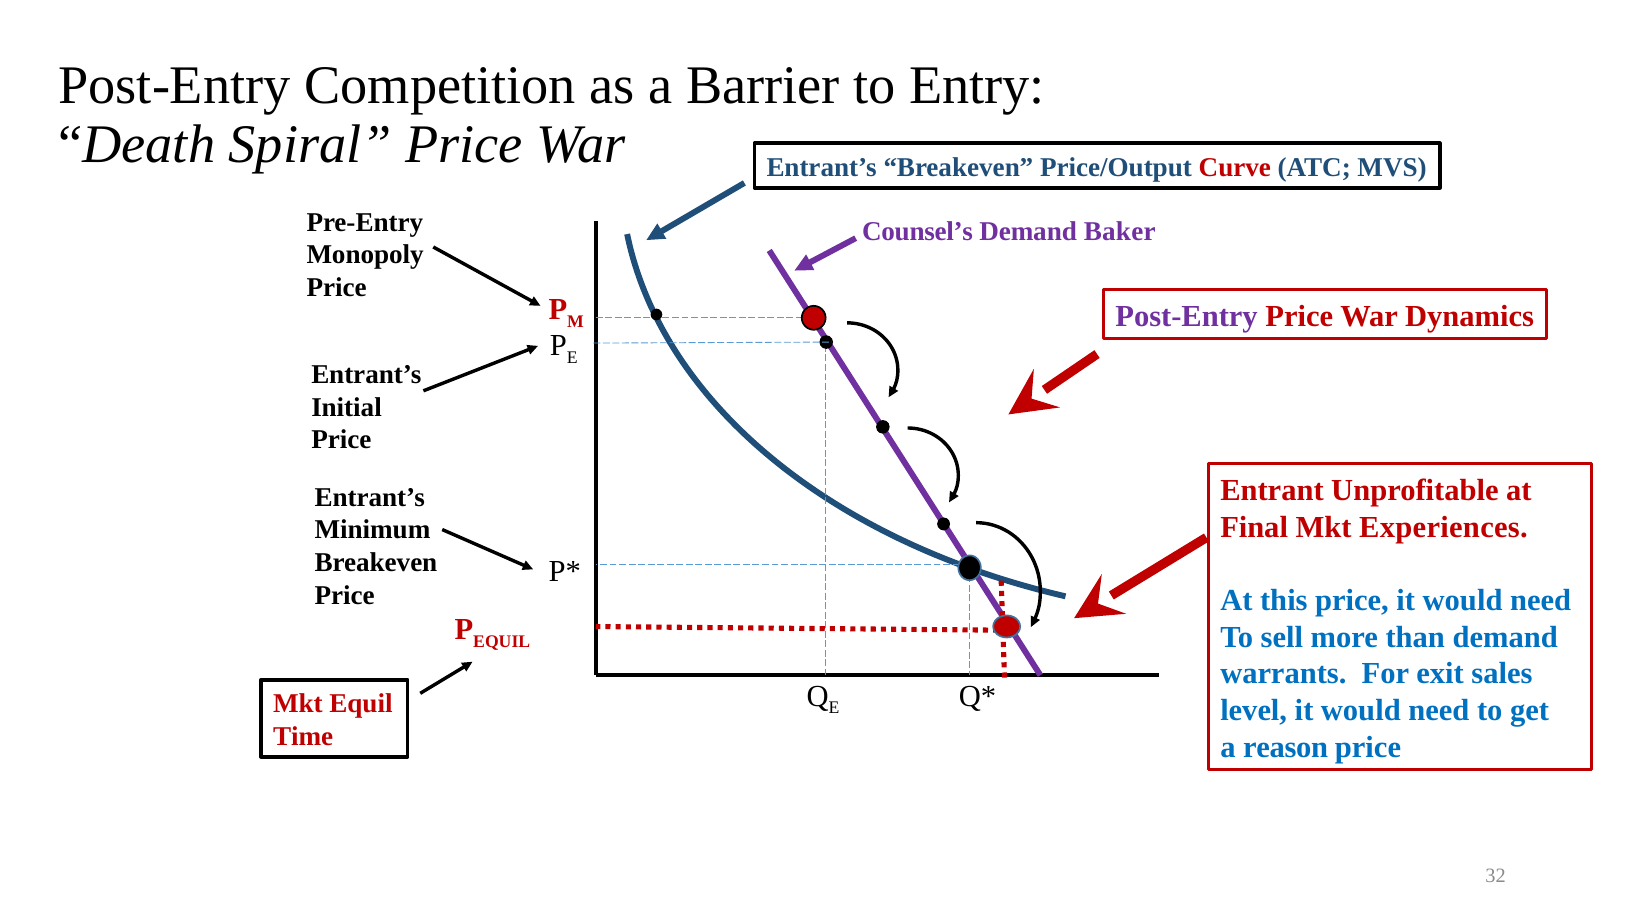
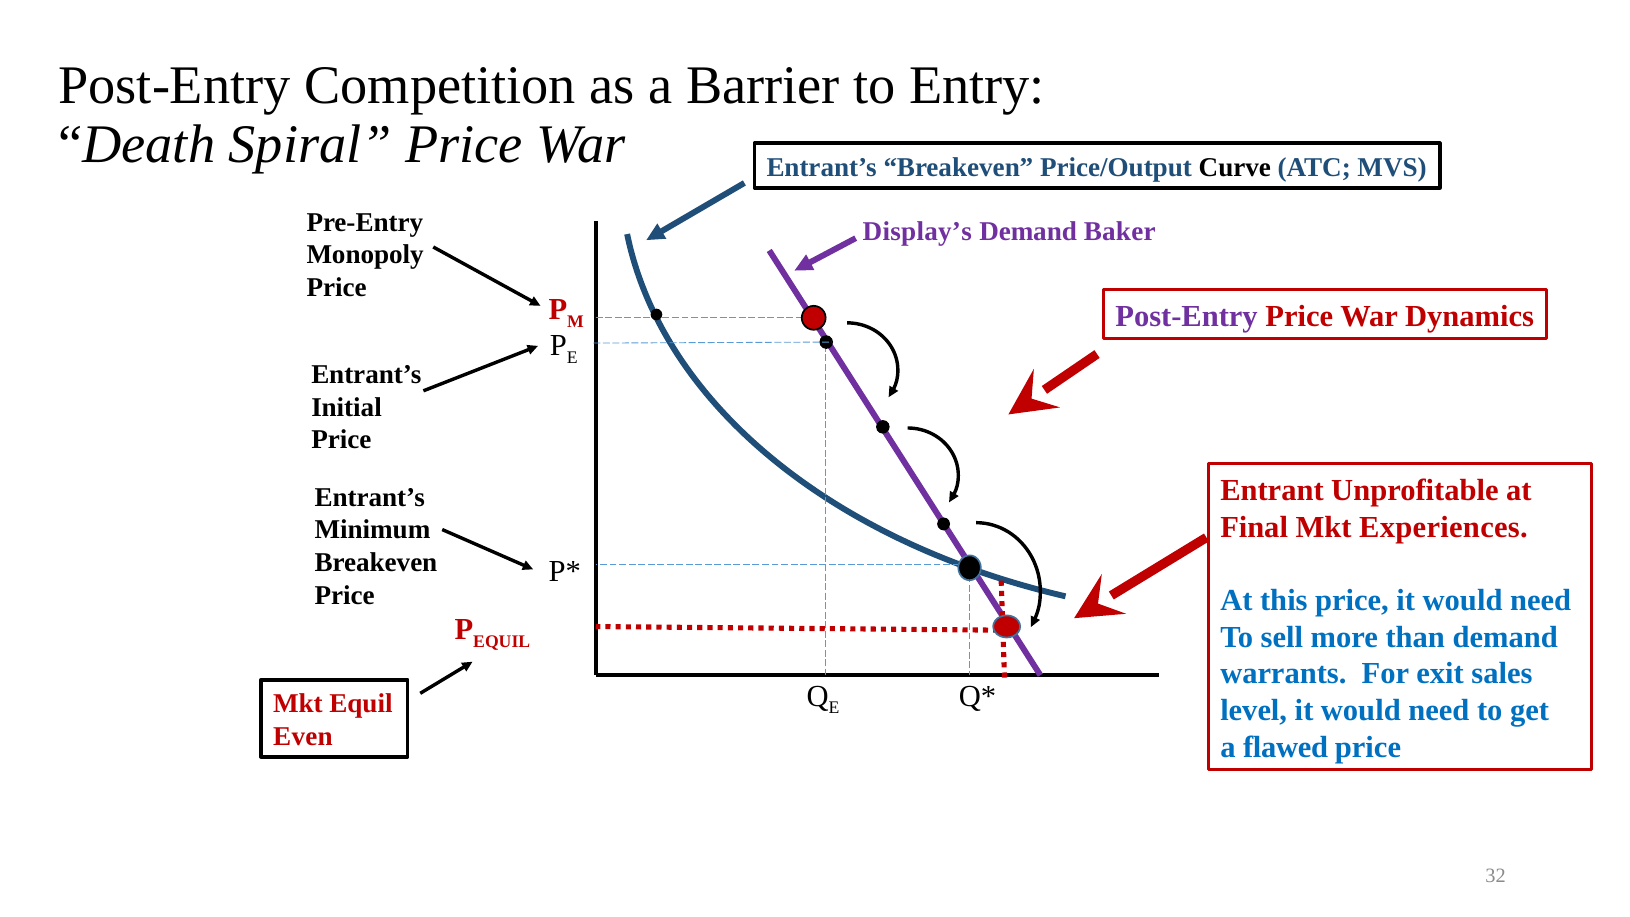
Curve colour: red -> black (1235, 168)
Counsel’s: Counsel’s -> Display’s (917, 231)
Time: Time -> Even (303, 736)
reason: reason -> flawed (1286, 747)
